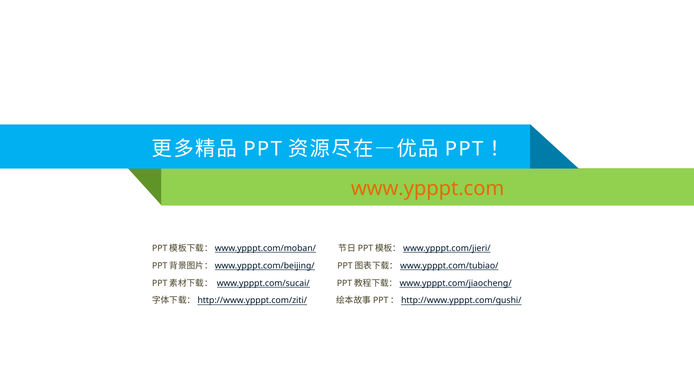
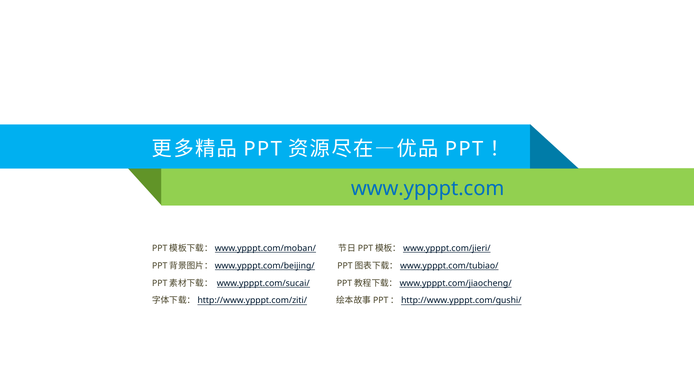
www.ypppt.com colour: orange -> blue (428, 188)
